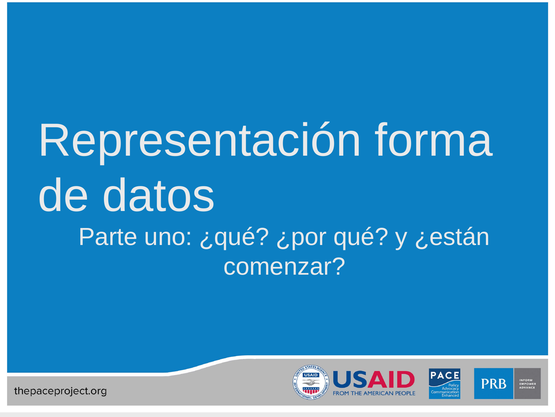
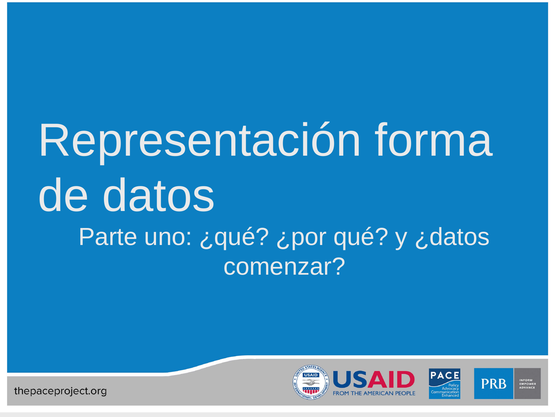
¿están: ¿están -> ¿datos (452, 237)
